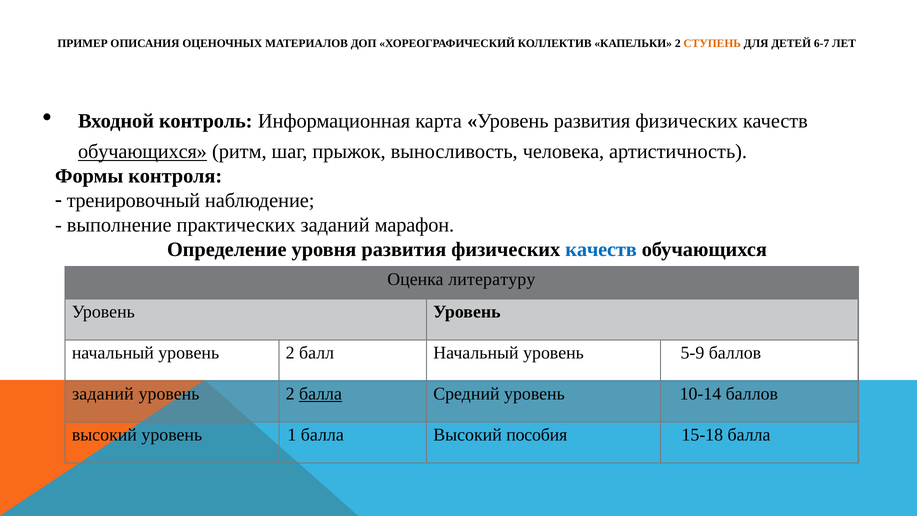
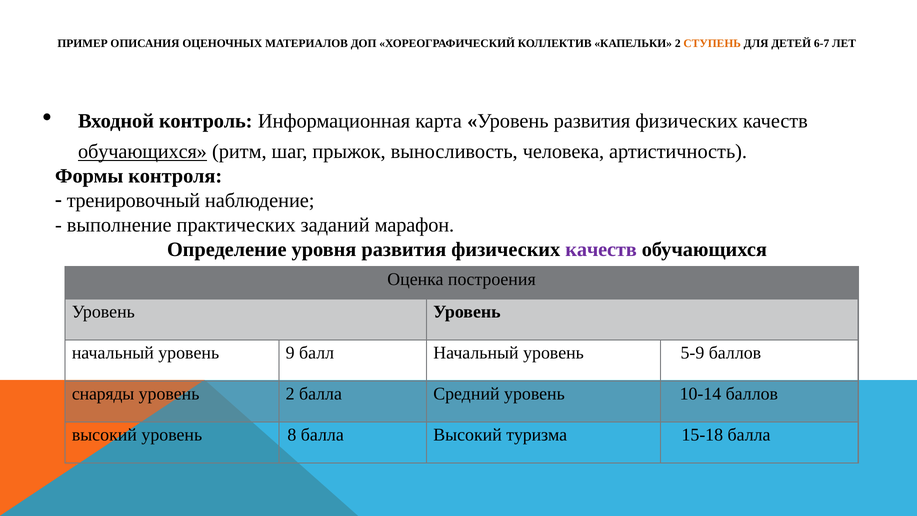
качеств colour: blue -> purple (601, 249)
литературу: литературу -> построения (492, 280)
начальный уровень 2: 2 -> 9 (290, 353)
заданий: заданий -> снаряды (103, 394)
балла underline: present -> none (321, 394)
1: 1 -> 8 (292, 435)
пособия: пособия -> туризма (537, 435)
